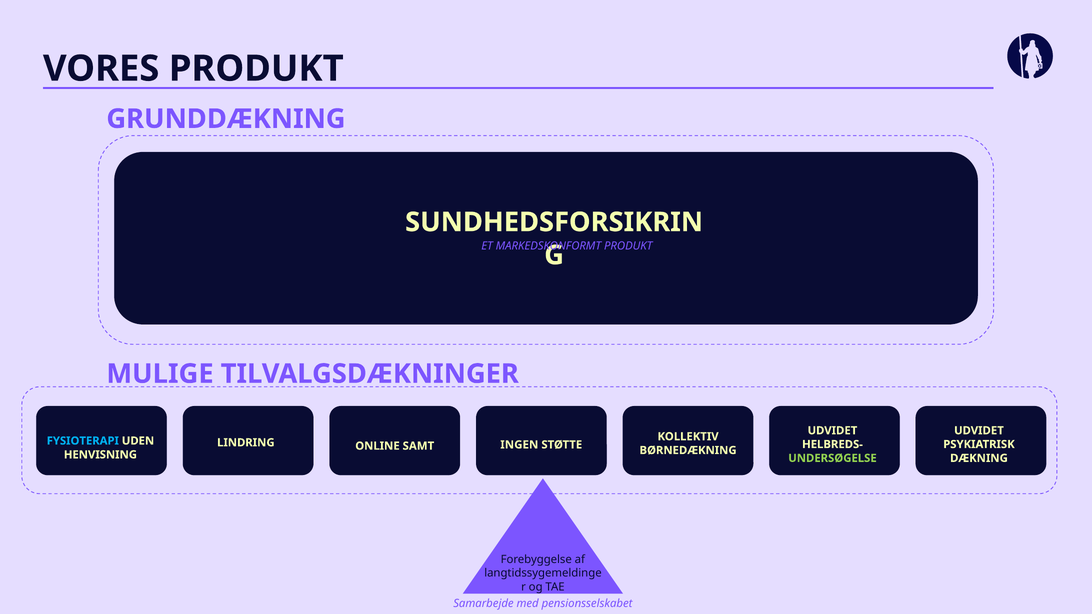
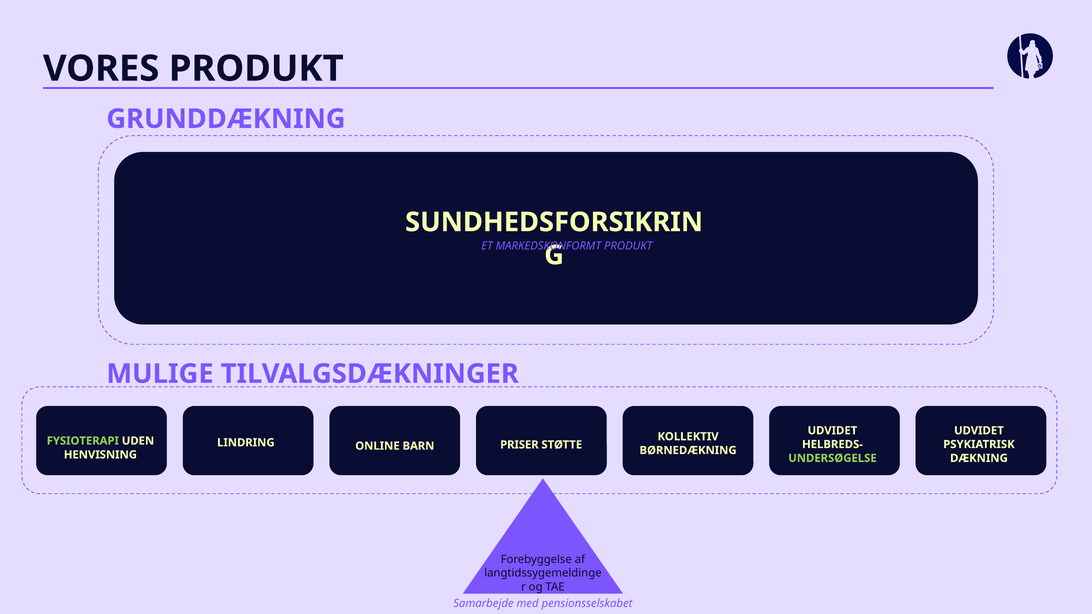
FYSIOTERAPI colour: light blue -> light green (83, 441)
INGEN: INGEN -> PRISER (519, 445)
SAMT: SAMT -> BARN (418, 446)
